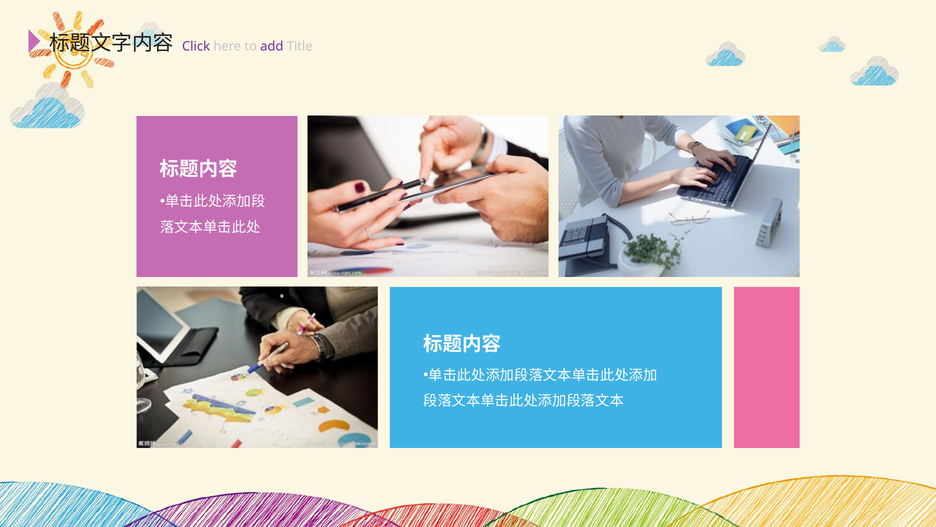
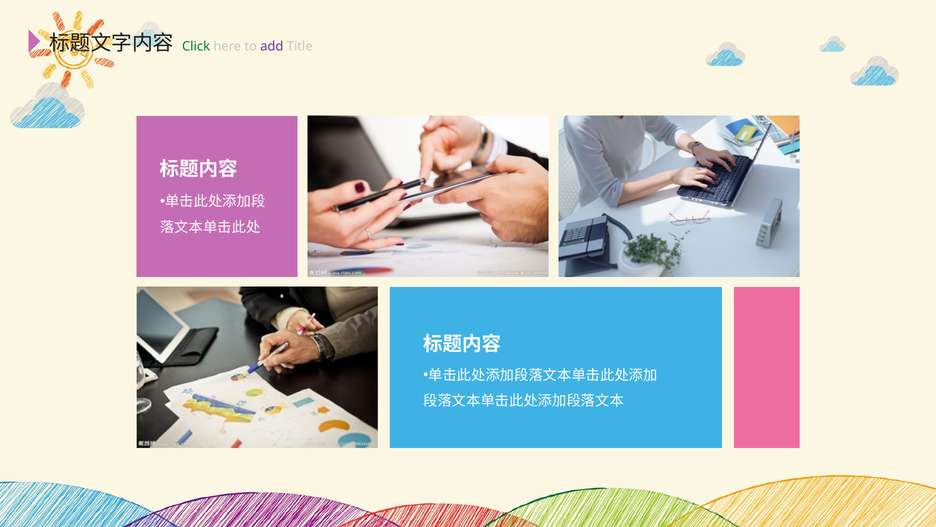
Click colour: purple -> green (196, 47)
